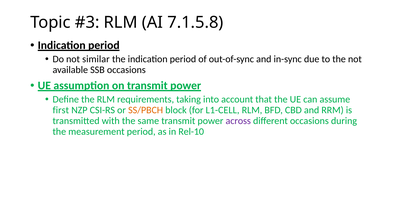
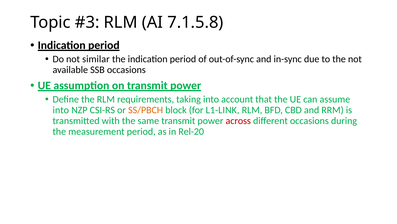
first: first -> into (61, 110)
L1-CELL: L1-CELL -> L1-LINK (223, 110)
across colour: purple -> red (238, 120)
Rel-10: Rel-10 -> Rel-20 (191, 131)
